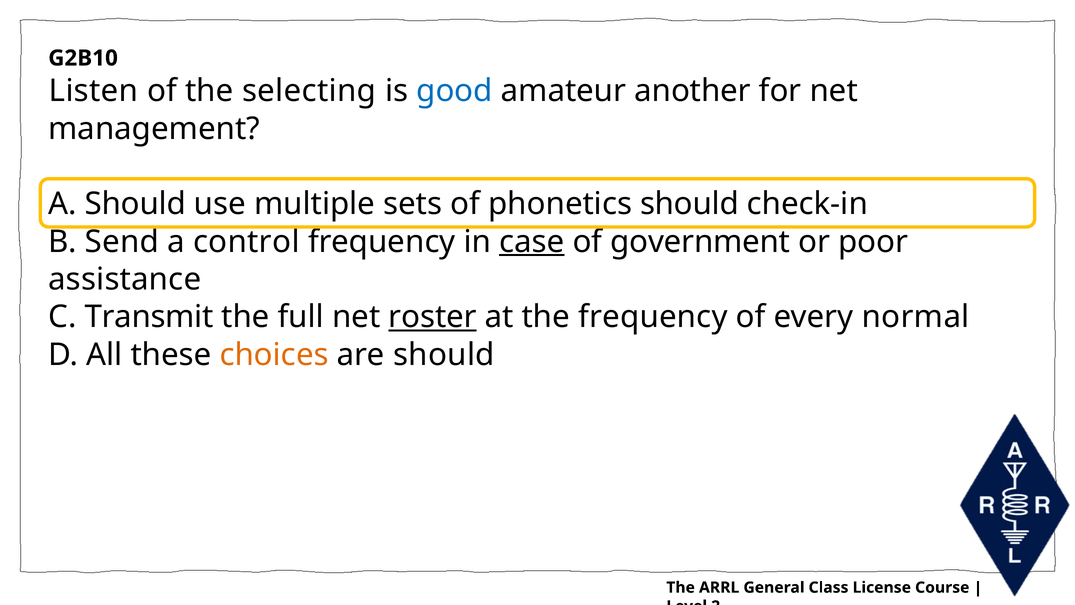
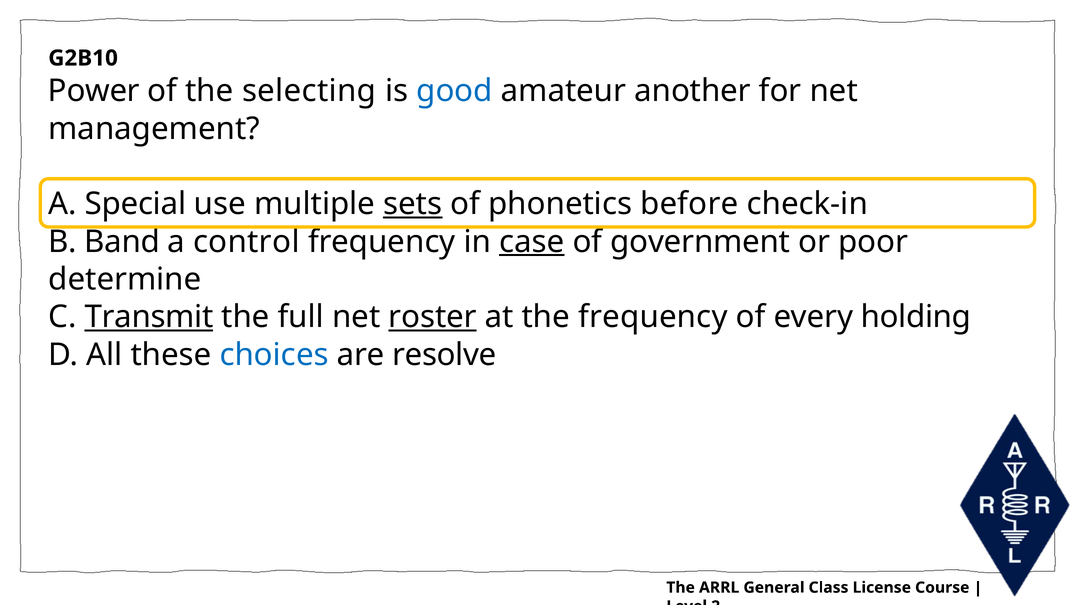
Listen: Listen -> Power (94, 91)
A Should: Should -> Special (135, 204)
sets underline: none -> present (413, 204)
phonetics should: should -> before (689, 204)
Send: Send -> Band (122, 242)
assistance: assistance -> determine (125, 279)
Transmit underline: none -> present (149, 317)
normal: normal -> holding (916, 317)
choices colour: orange -> blue (274, 354)
are should: should -> resolve (444, 354)
